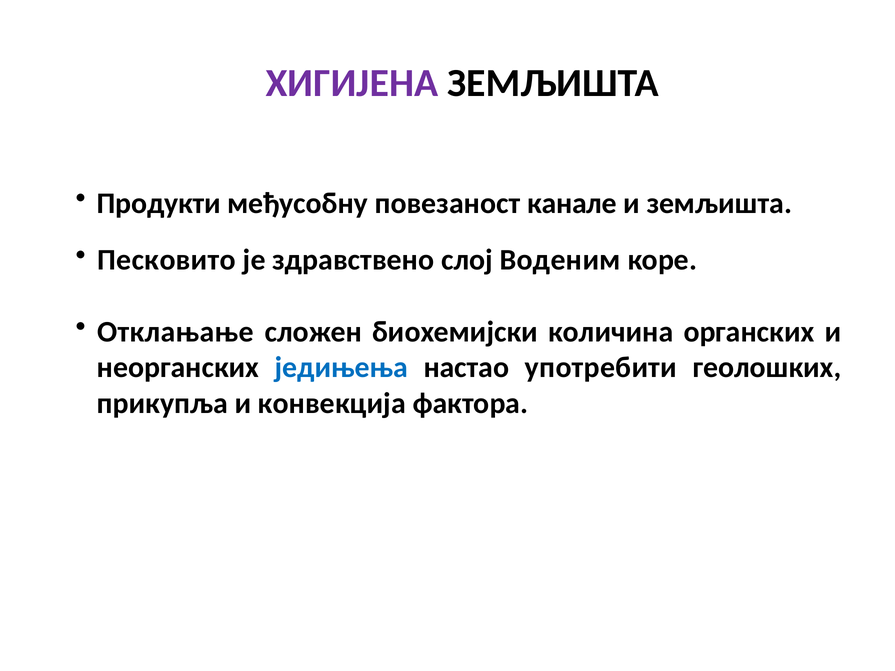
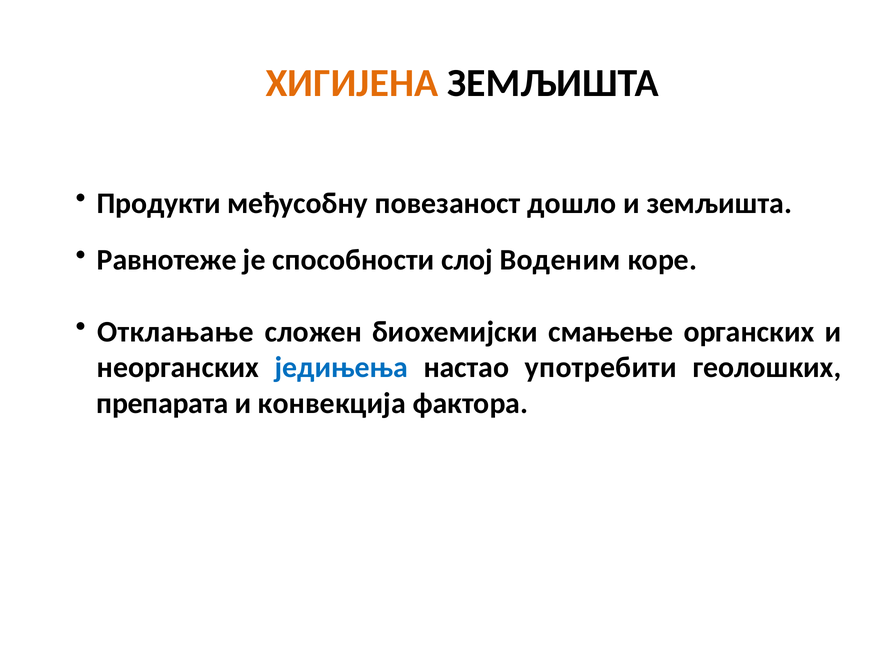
ХИГИЈЕНА colour: purple -> orange (352, 83)
канале: канале -> дошло (572, 204)
Песковито: Песковито -> Равнотеже (167, 260)
здравствено: здравствено -> способности (353, 260)
количина: количина -> смањење (611, 332)
прикупља: прикупља -> препарата (163, 403)
